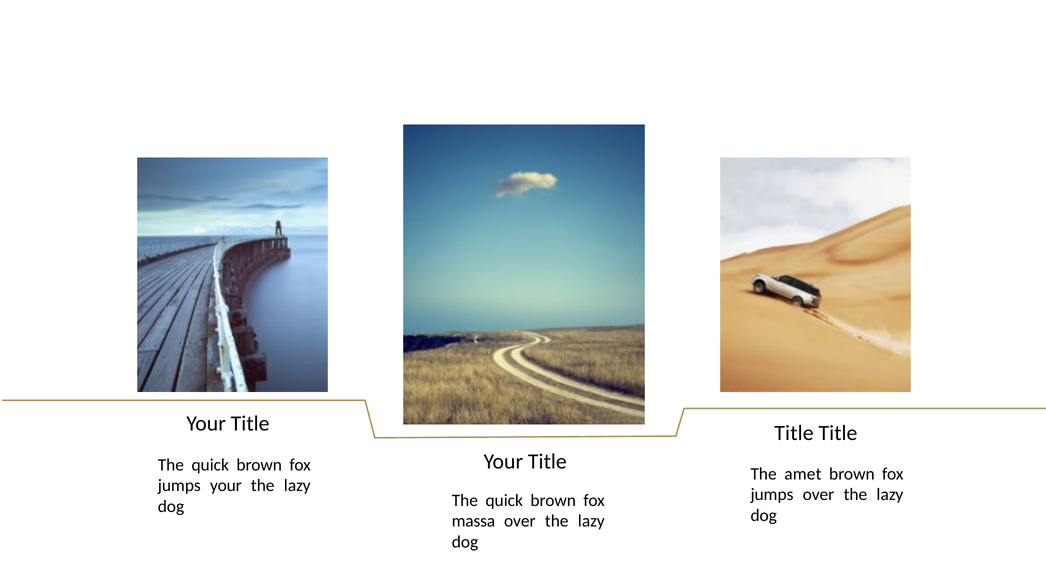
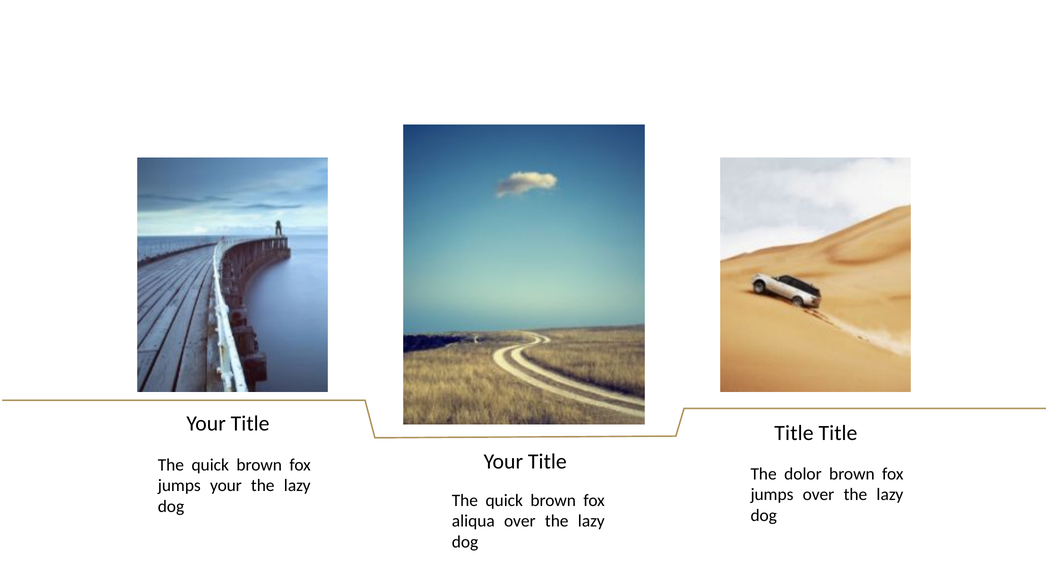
amet: amet -> dolor (803, 474)
massa: massa -> aliqua (473, 521)
